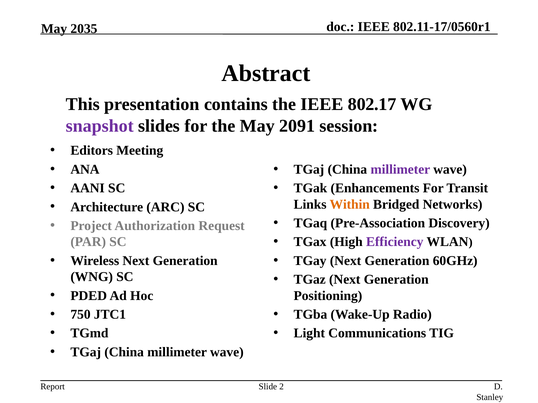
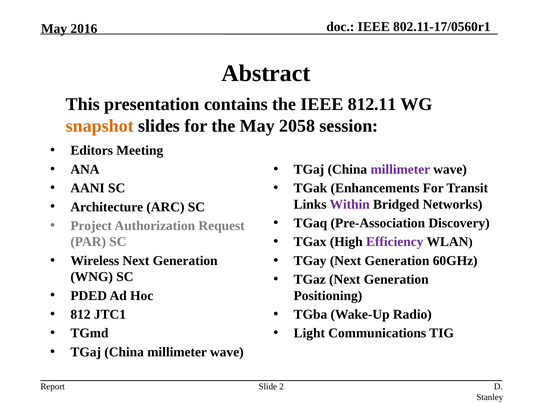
2035: 2035 -> 2016 (84, 29)
802.17: 802.17 -> 812.11 (372, 104)
snapshot colour: purple -> orange (100, 126)
2091: 2091 -> 2058 (297, 126)
Within colour: orange -> purple (350, 205)
750: 750 -> 812 (81, 315)
